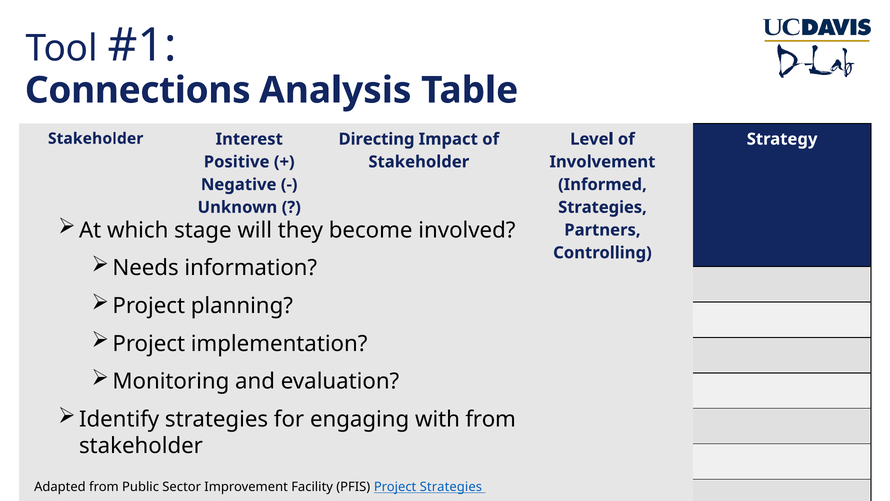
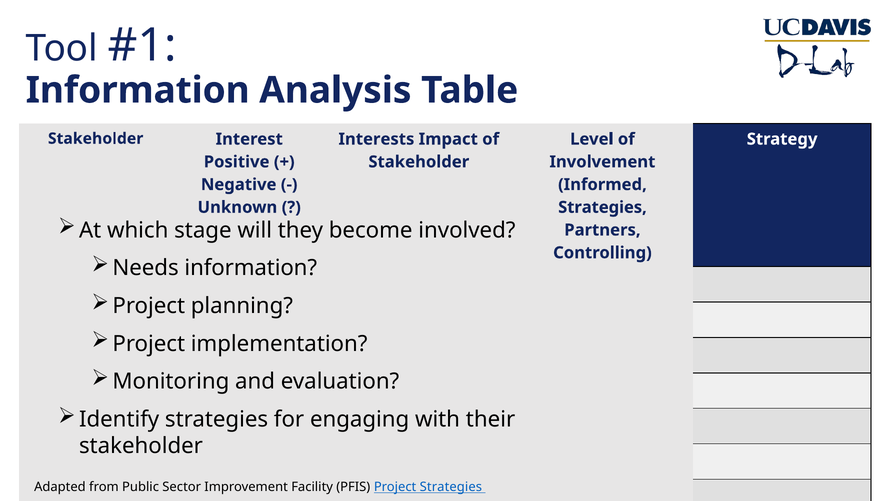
Connections: Connections -> Information (138, 90)
Directing: Directing -> Interests (376, 139)
with from: from -> their (491, 419)
